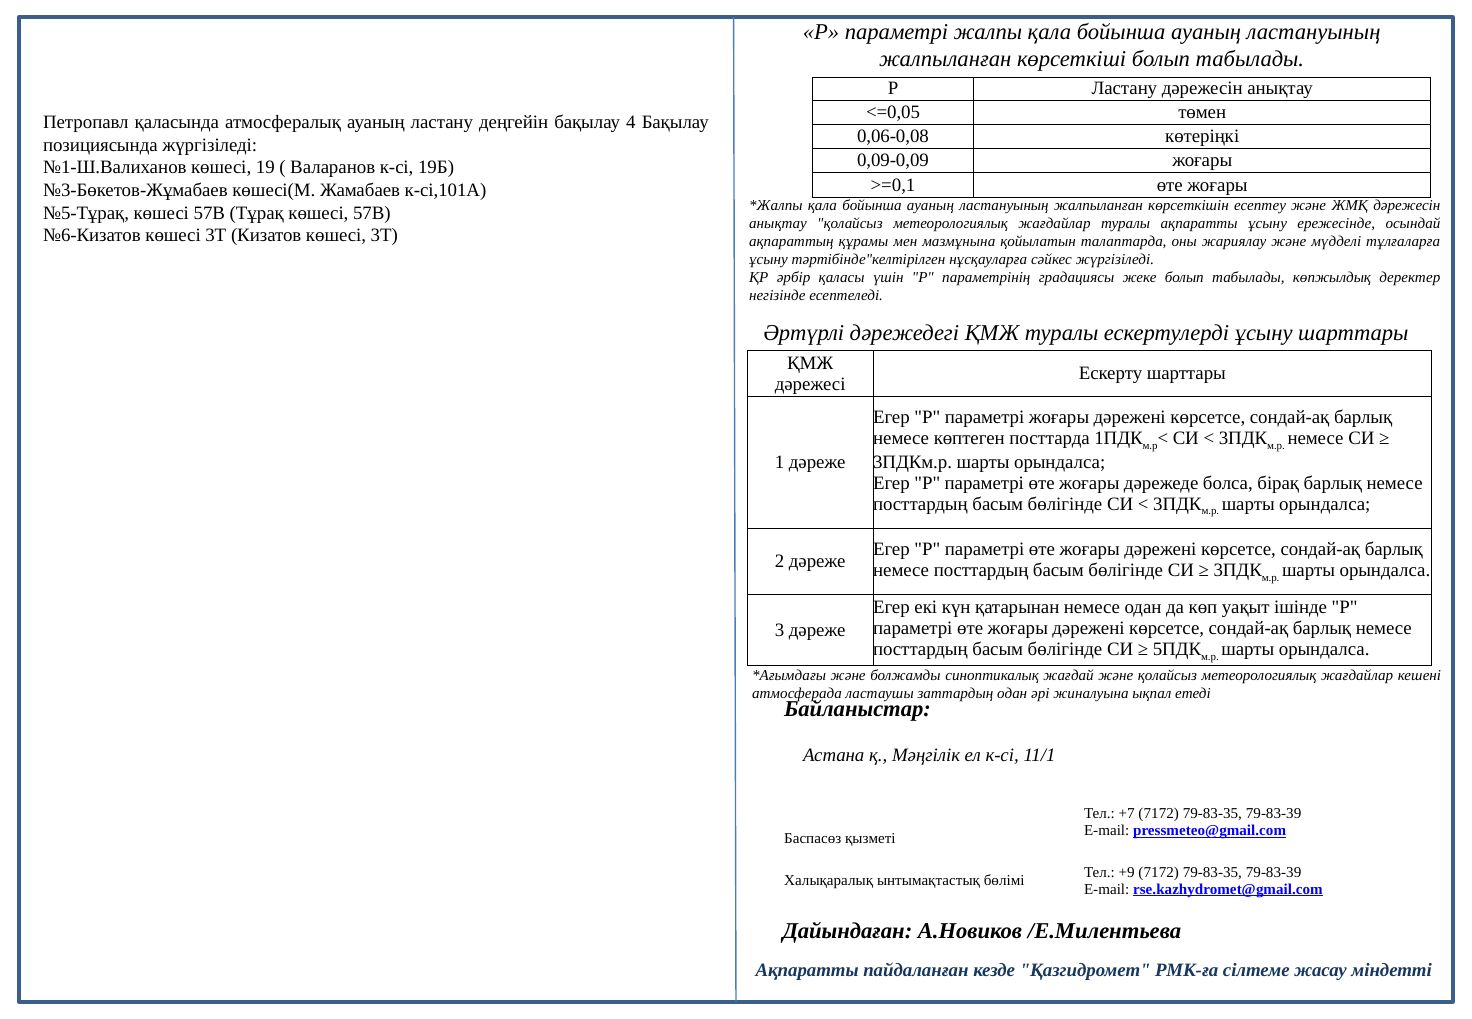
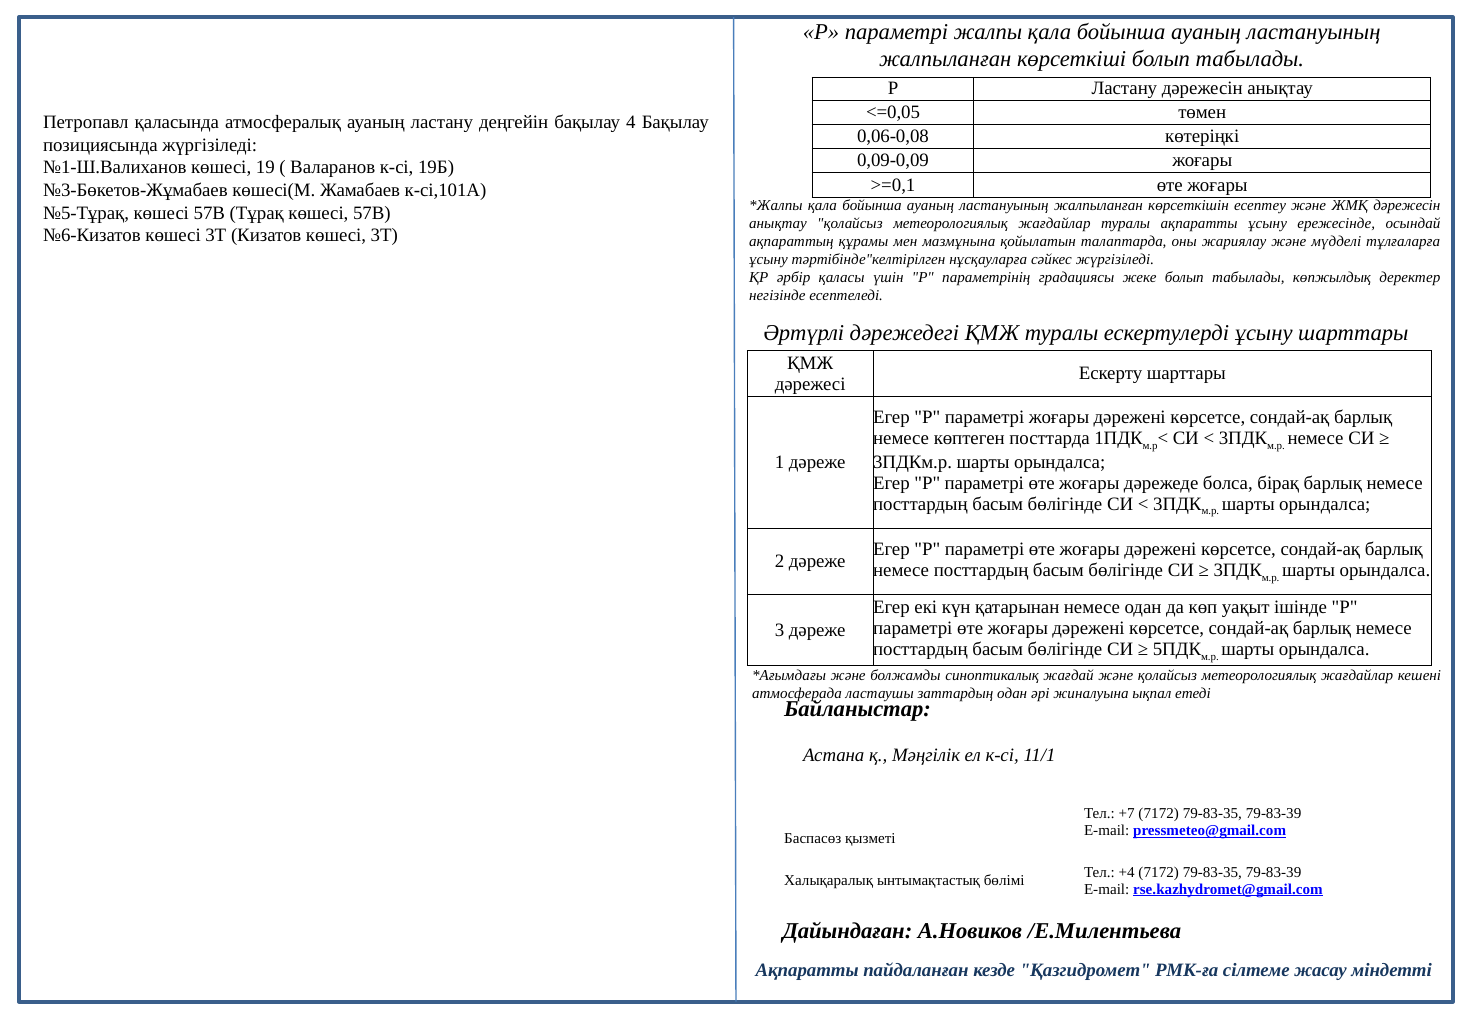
+9: +9 -> +4 (1127, 872)
